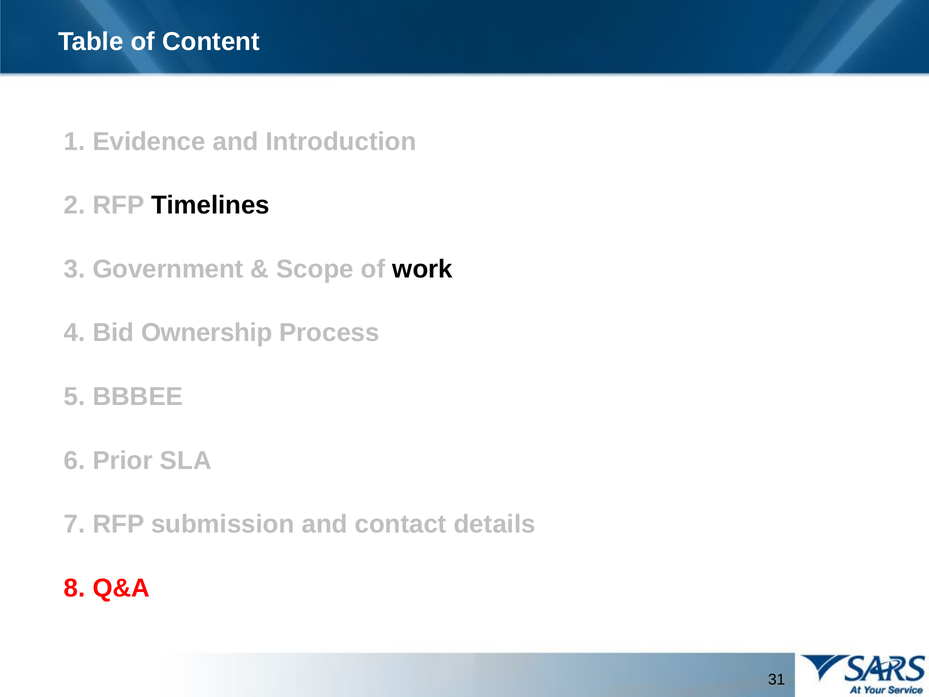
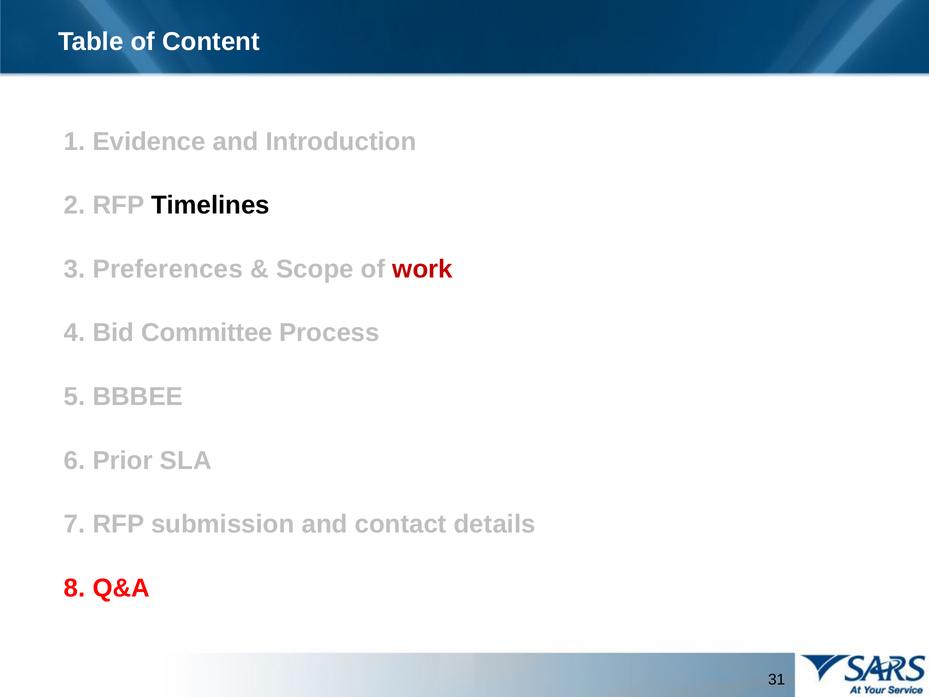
Government: Government -> Preferences (168, 269)
work colour: black -> red (423, 269)
Ownership: Ownership -> Committee (207, 333)
